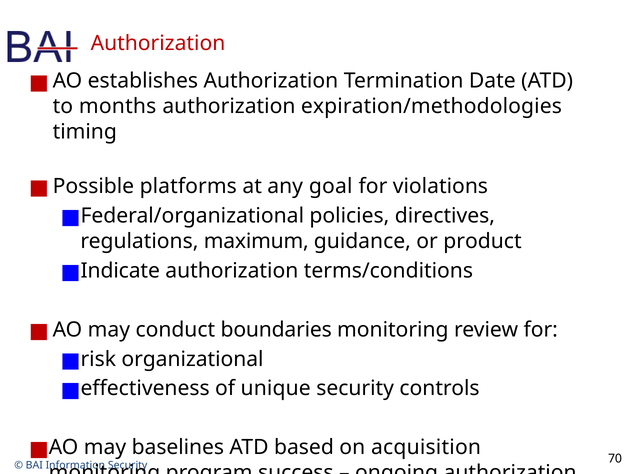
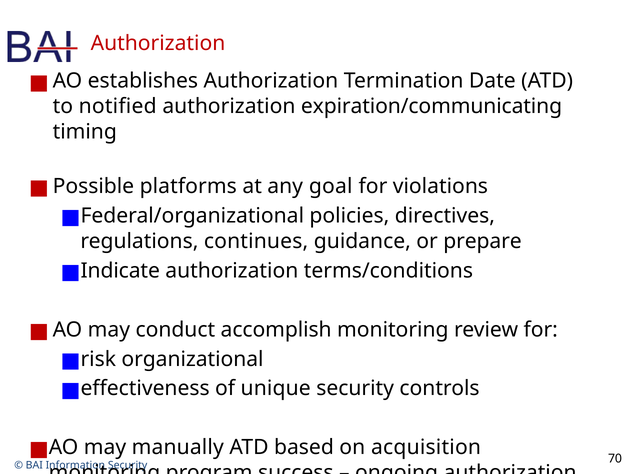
months: months -> notified (118, 106)
expiration/methodologies: expiration/methodologies -> expiration/communicating (432, 106)
maximum: maximum -> continues (256, 241)
product: product -> prepare (483, 241)
boundaries: boundaries -> accomplish (276, 330)
baselines: baselines -> manually (178, 448)
